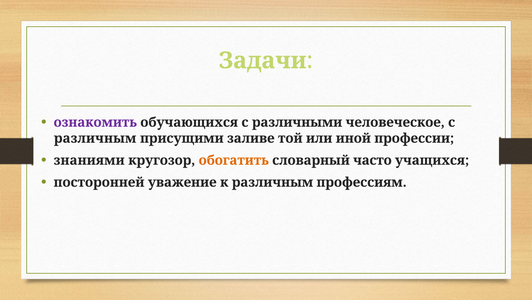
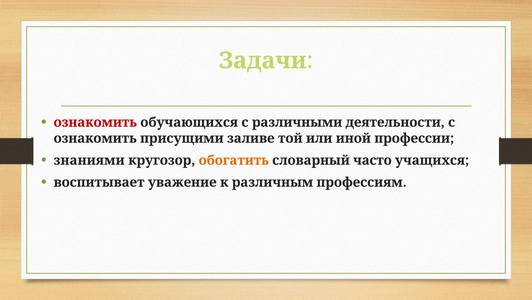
ознакомить colour: purple -> red (95, 122)
человеческое: человеческое -> деятельности (395, 122)
различным: различным -> ознакомить (95, 138)
посторонней: посторонней -> воспитывает (99, 182)
